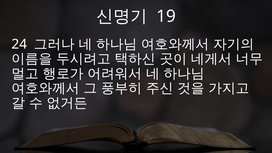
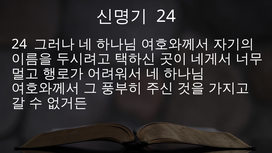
19: 19 -> 24 (166, 16)
